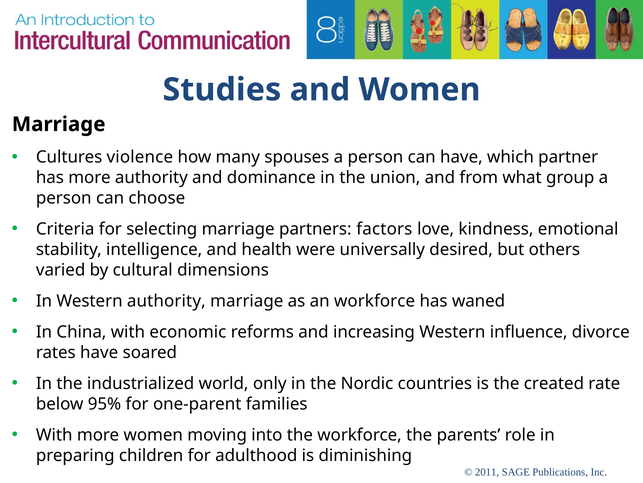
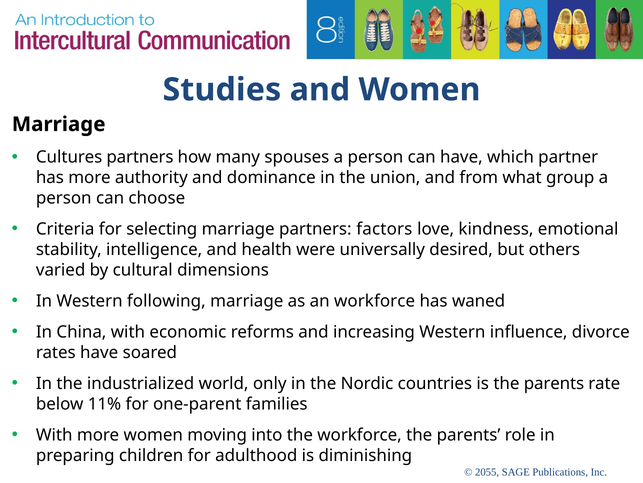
Cultures violence: violence -> partners (140, 157)
Western authority: authority -> following (166, 301)
is the created: created -> parents (554, 383)
95%: 95% -> 11% (104, 403)
2011: 2011 -> 2055 (487, 471)
